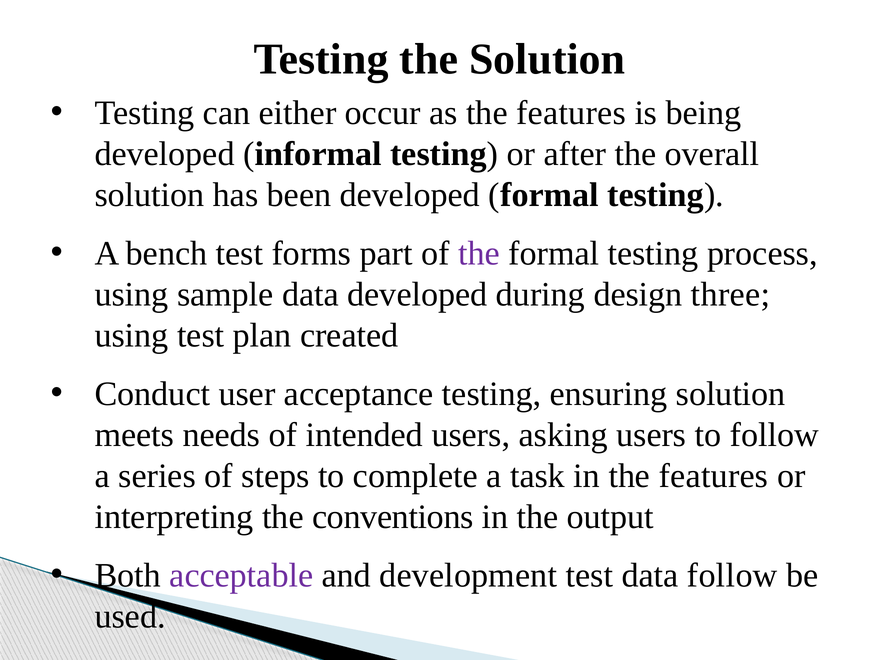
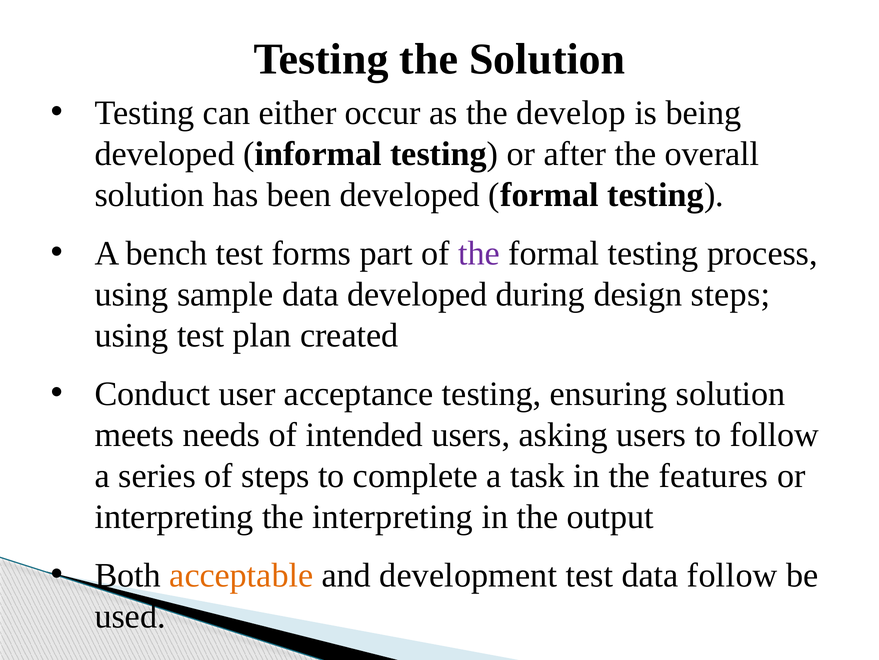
as the features: features -> develop (571, 113)
design three: three -> steps (731, 294)
the conventions: conventions -> interpreting (393, 516)
acceptable colour: purple -> orange (241, 575)
